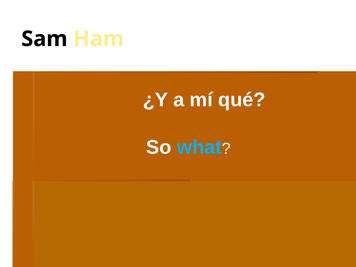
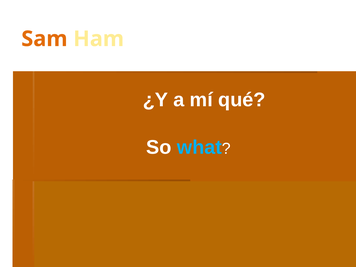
Sam colour: black -> orange (44, 39)
